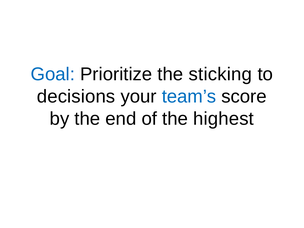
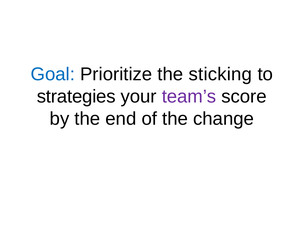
decisions: decisions -> strategies (76, 97)
team’s colour: blue -> purple (189, 97)
highest: highest -> change (224, 119)
